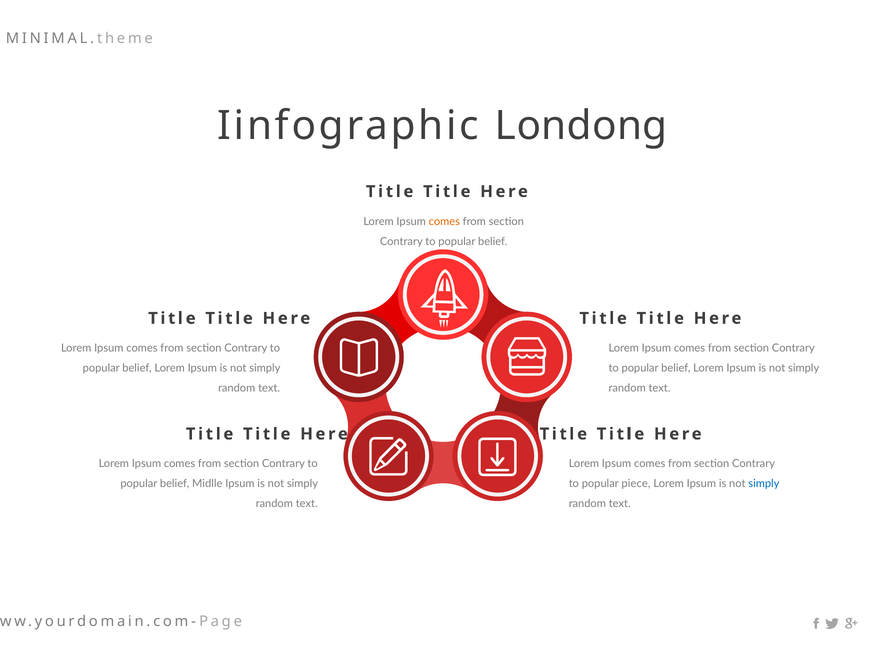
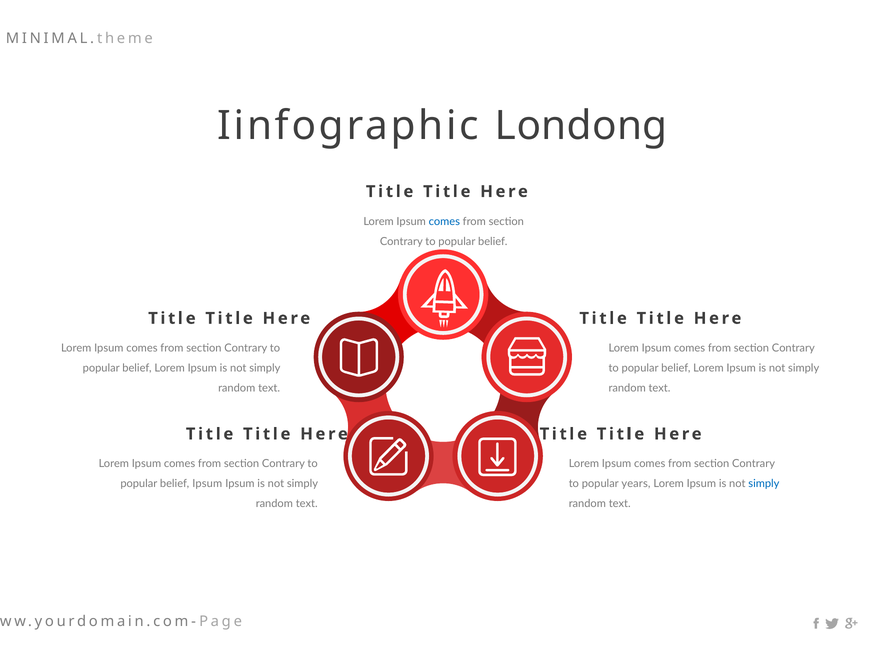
comes colour: orange -> blue (444, 222)
belief Midlle: Midlle -> Ipsum (207, 484)
piece: piece -> years (636, 484)
